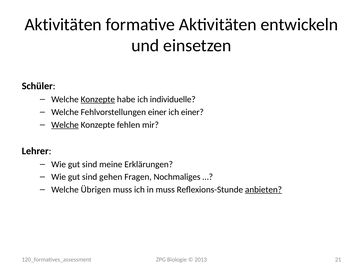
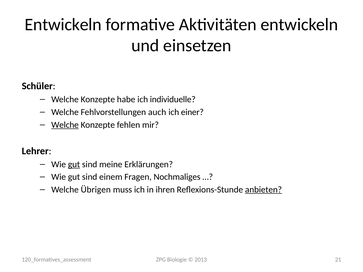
Aktivitäten: Aktivitäten -> Entwickeln (63, 25)
Konzepte underline: present -> none (98, 99)
Fehlvorstellungen einer: einer -> auch (157, 112)
gut underline: none -> present (74, 164)
gehen: gehen -> einem (111, 177)
in muss: muss -> ihren (165, 190)
